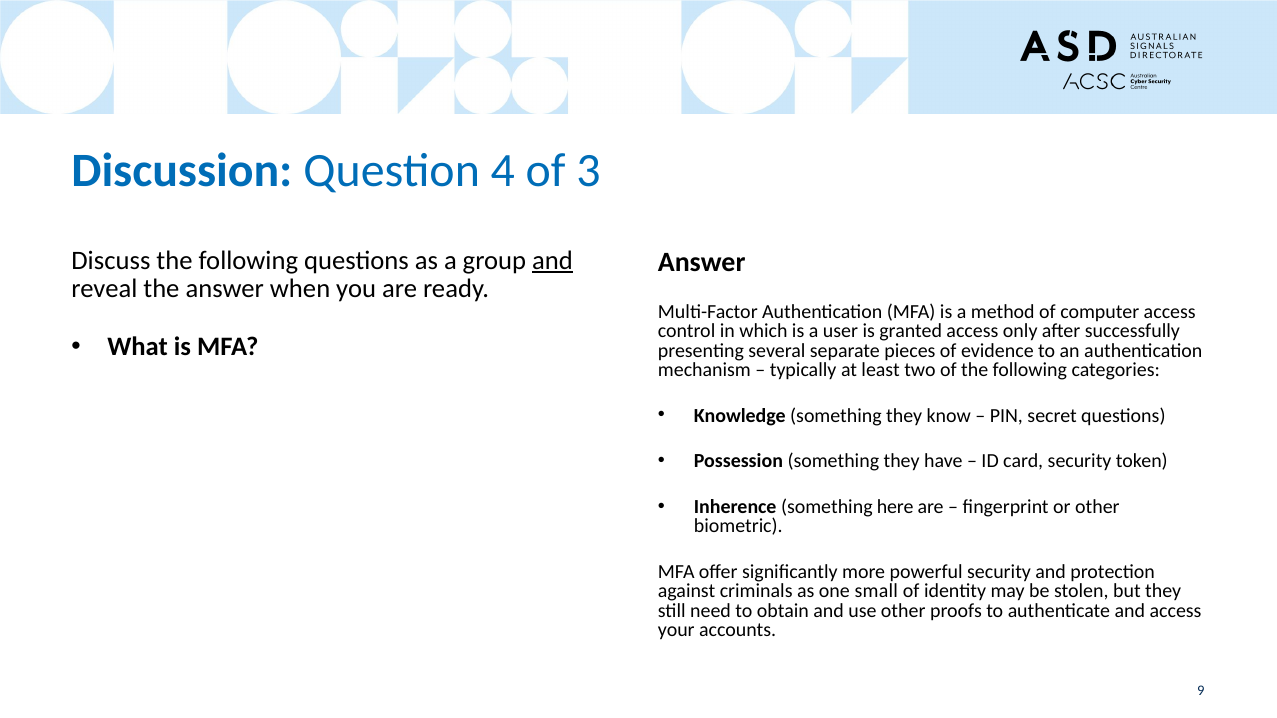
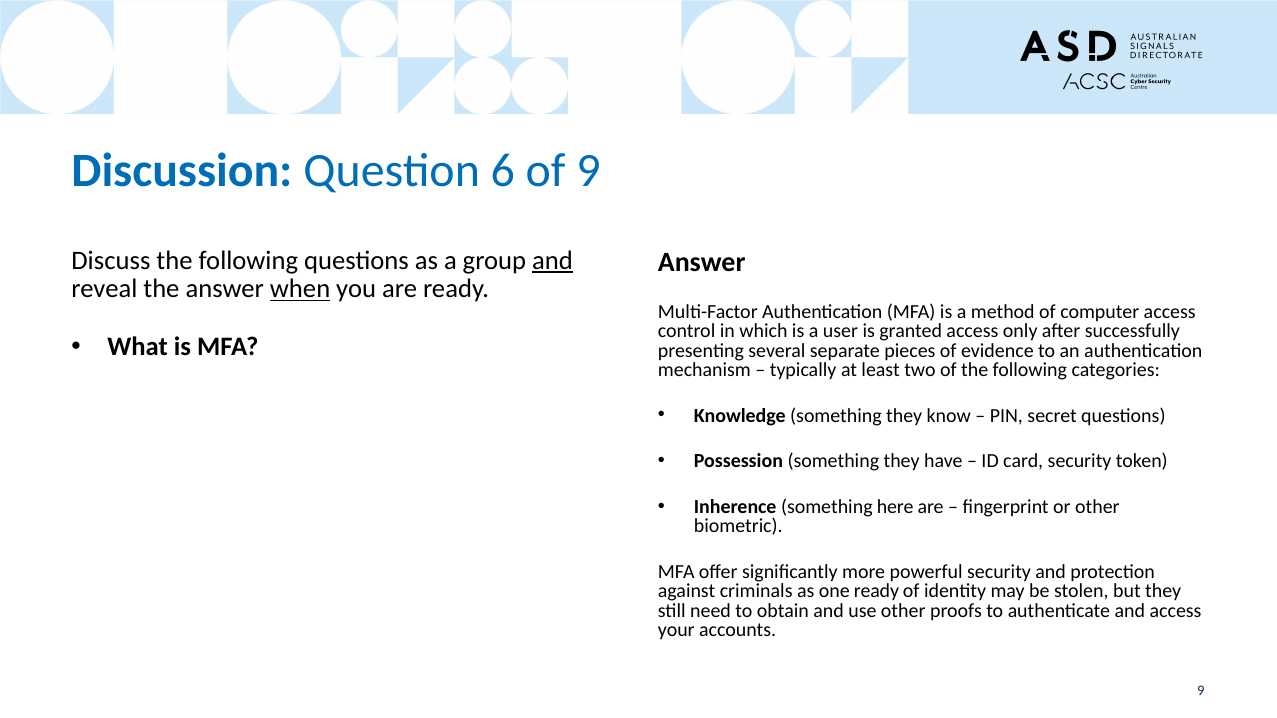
4: 4 -> 6 (503, 170)
of 3: 3 -> 9 (588, 170)
when underline: none -> present (300, 289)
one small: small -> ready (876, 592)
